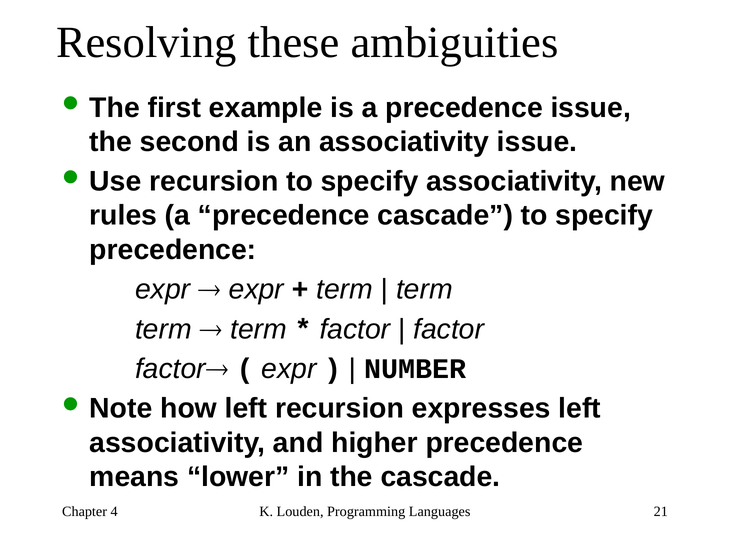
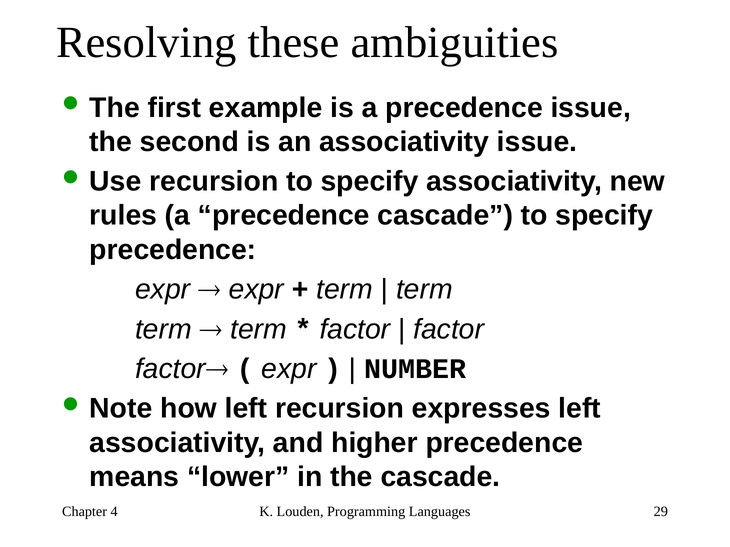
21: 21 -> 29 (661, 512)
